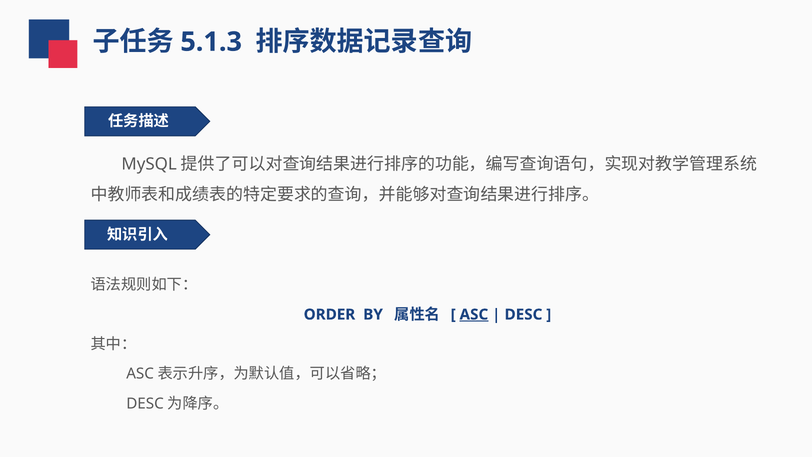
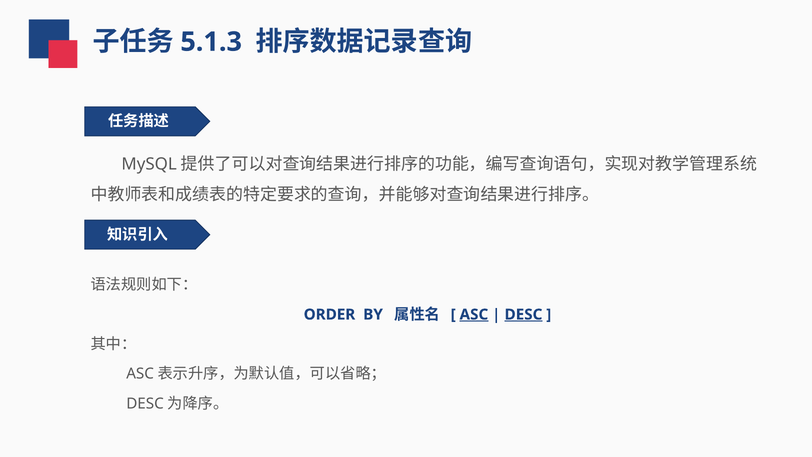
DESC underline: none -> present (523, 314)
